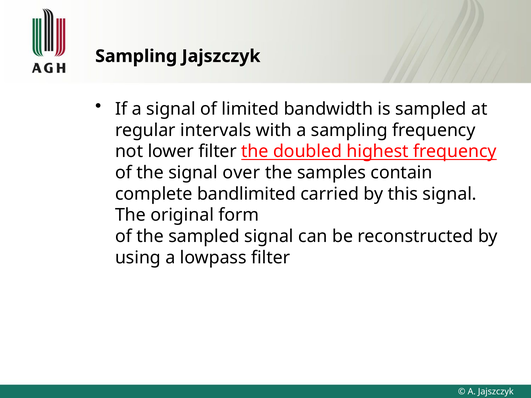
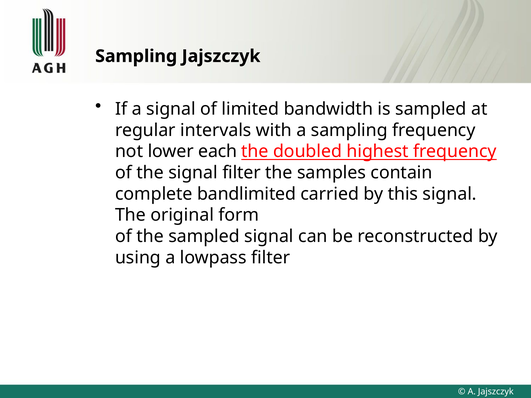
lower filter: filter -> each (218, 152)
signal over: over -> filter (241, 173)
